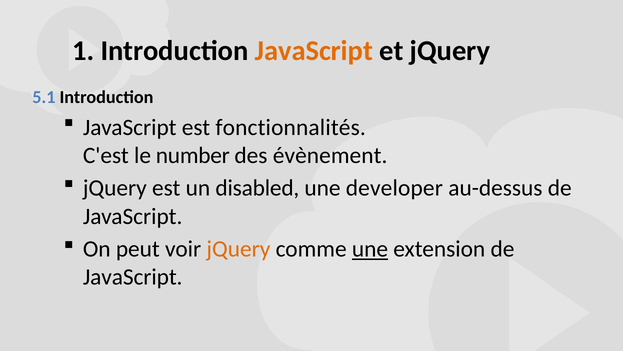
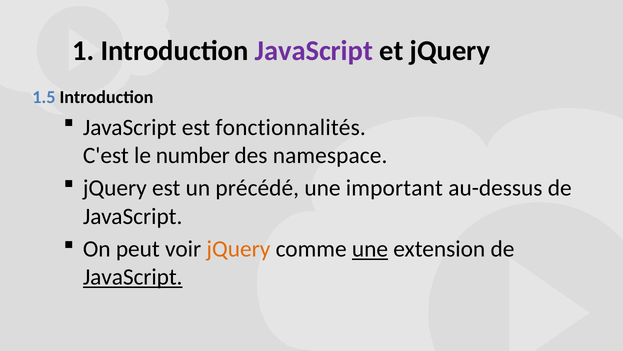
JavaScript colour: orange -> purple (314, 51)
5.1: 5.1 -> 1.5 (44, 97)
évènement: évènement -> namespace (330, 155)
disabled: disabled -> précédé (257, 188)
developer: developer -> important (394, 188)
JavaScript underline: none -> present (133, 277)
